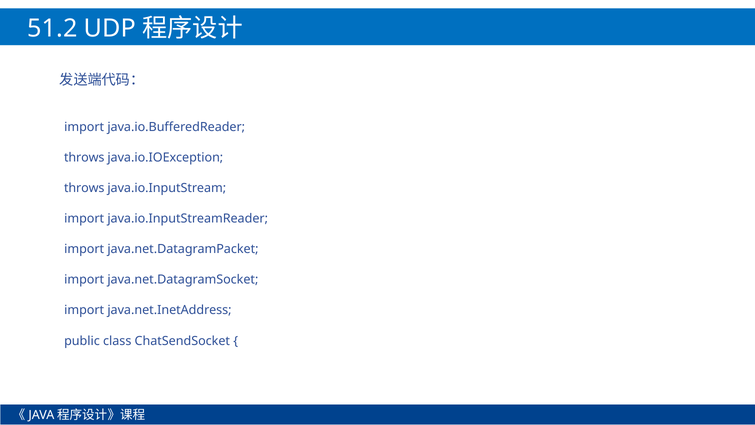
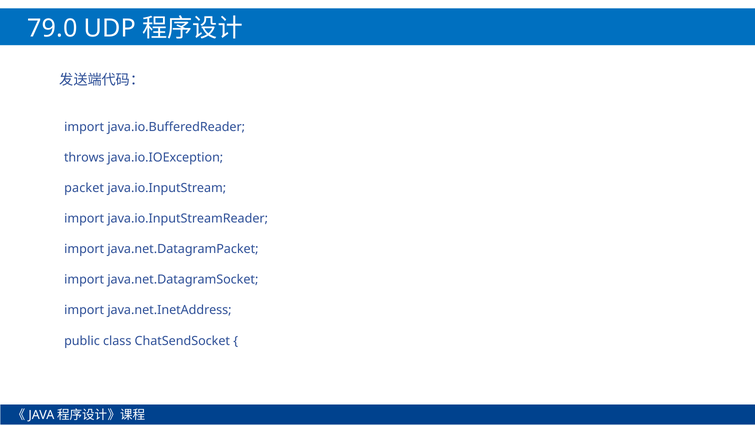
51.2: 51.2 -> 79.0 (52, 29)
throws: throws -> packet (84, 188)
